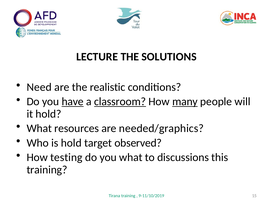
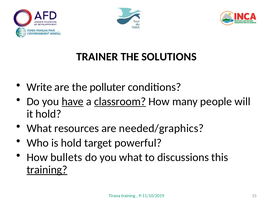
LECTURE: LECTURE -> TRAINER (97, 57)
Need: Need -> Write (39, 87)
realistic: realistic -> polluter (108, 87)
many underline: present -> none (185, 102)
observed: observed -> powerful (138, 143)
testing: testing -> bullets (66, 157)
training underline: none -> present (47, 169)
